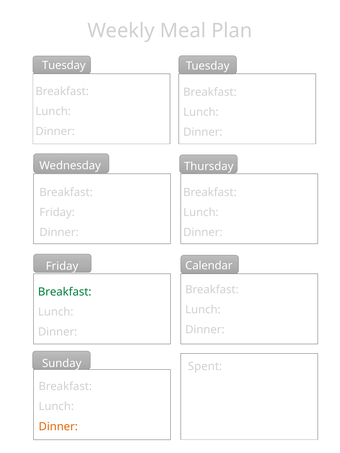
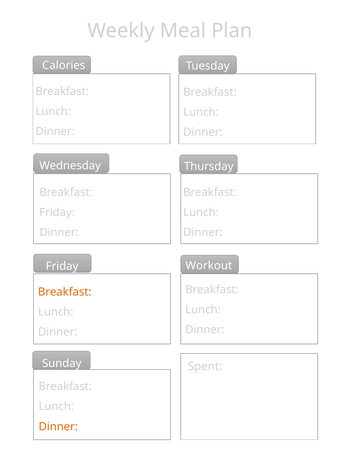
Tuesday: Tuesday -> Calories (64, 66)
Calendar: Calendar -> Workout (209, 266)
Breakfast colour: green -> orange (65, 292)
